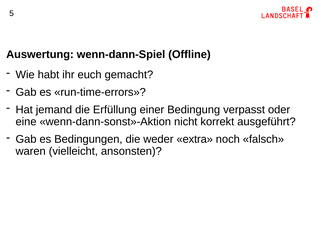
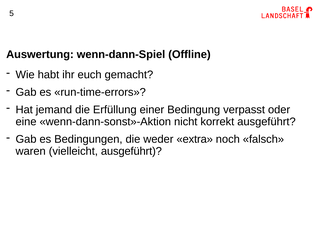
vielleicht ansonsten: ansonsten -> ausgeführt (131, 151)
